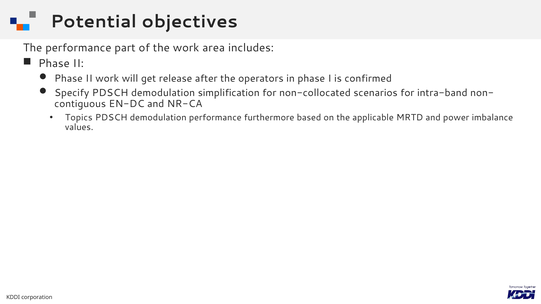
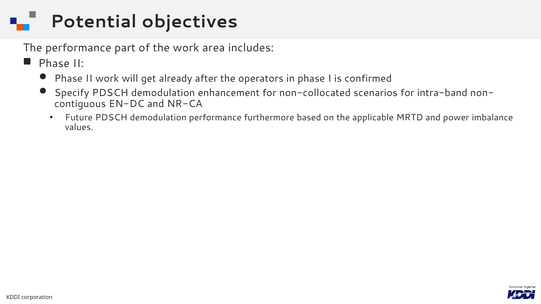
release: release -> already (176, 79)
simplification: simplification -> enhancement (229, 93)
Topics: Topics -> Future (79, 118)
